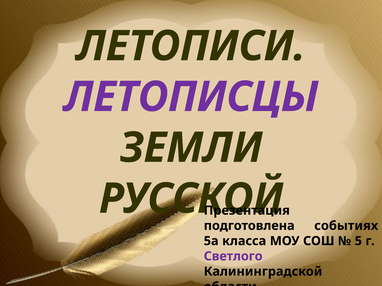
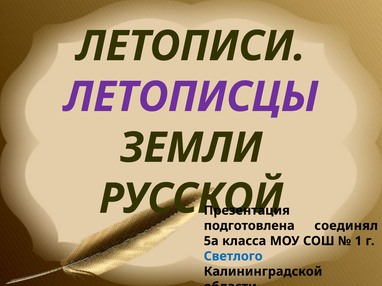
событиях: событиях -> соединял (346, 226)
5: 5 -> 1 (358, 241)
Светлого colour: purple -> blue (233, 257)
